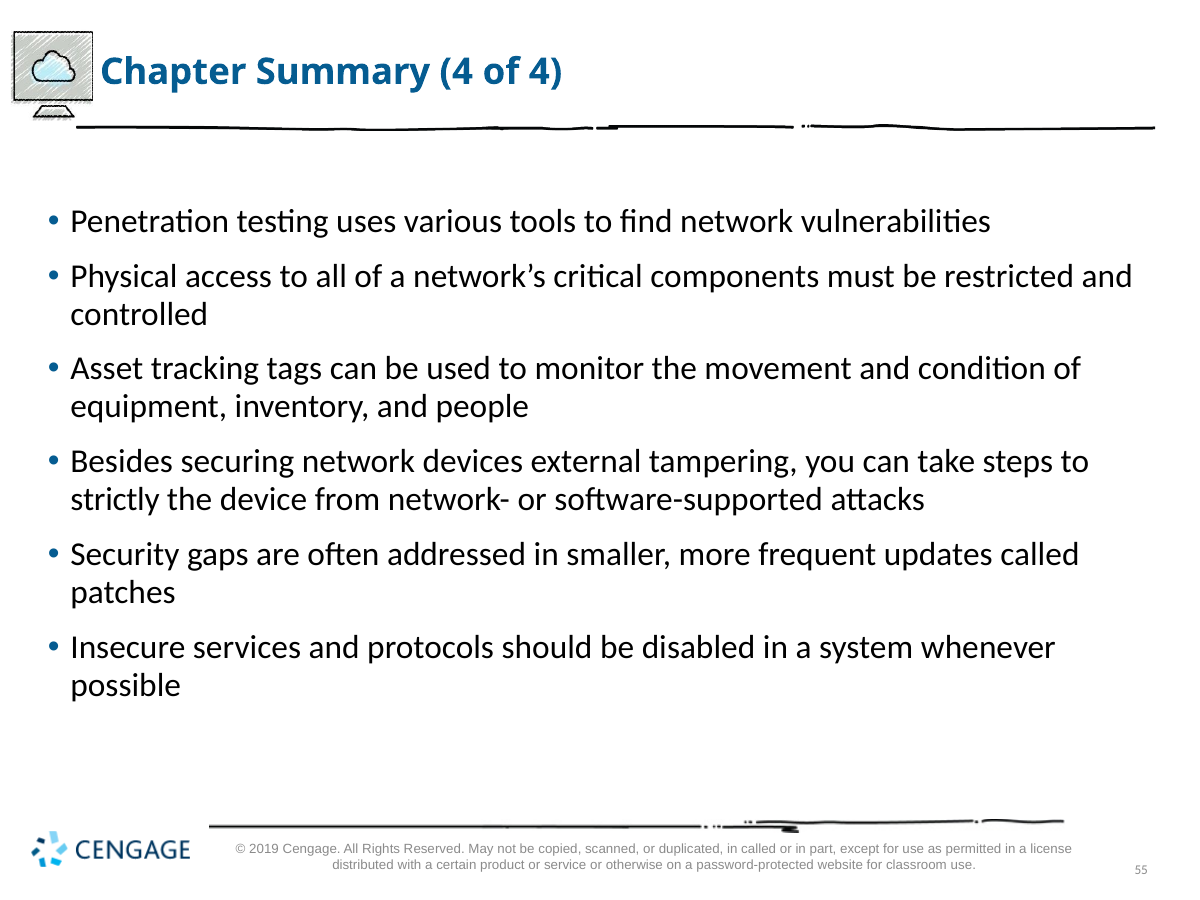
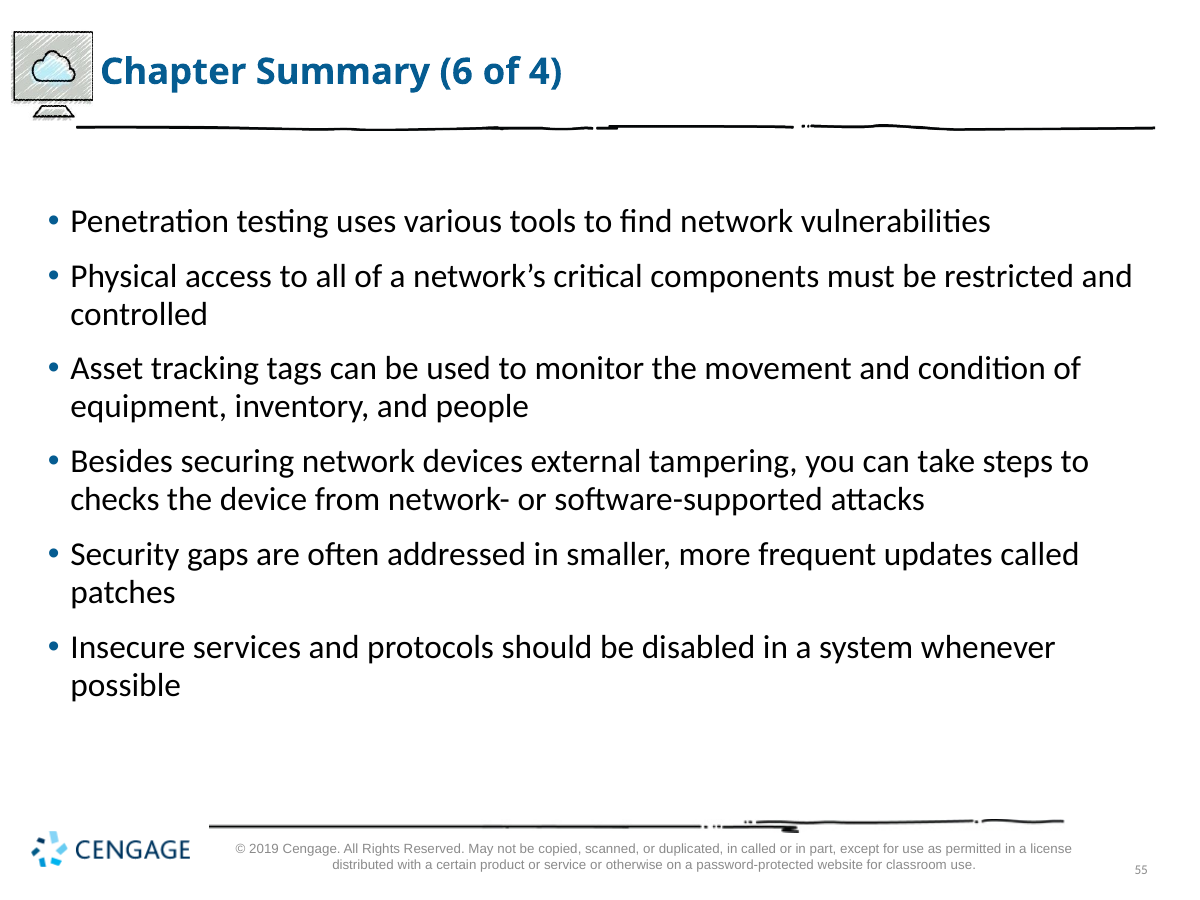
Summary 4: 4 -> 6 (456, 72)
strictly: strictly -> checks (115, 500)
